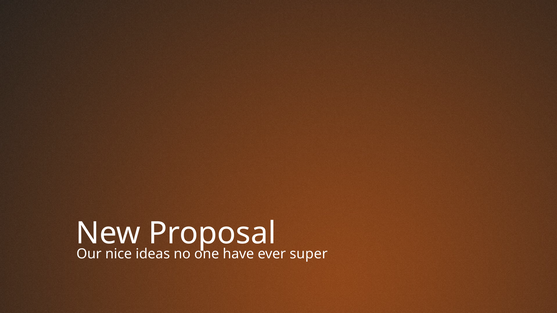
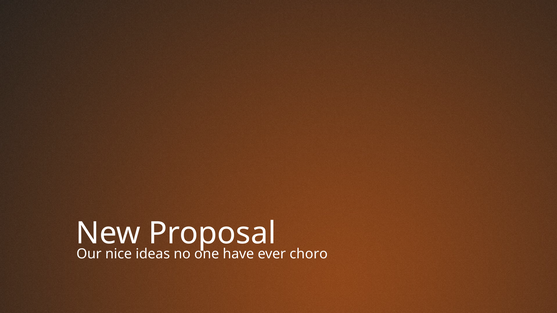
super: super -> choro (309, 254)
